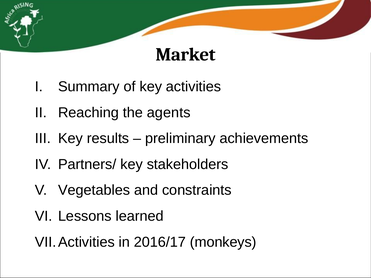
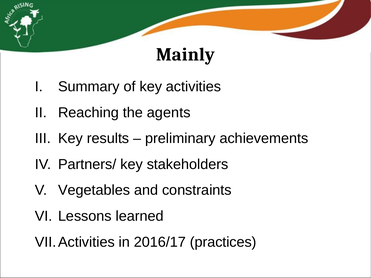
Market: Market -> Mainly (185, 54)
monkeys: monkeys -> practices (223, 242)
